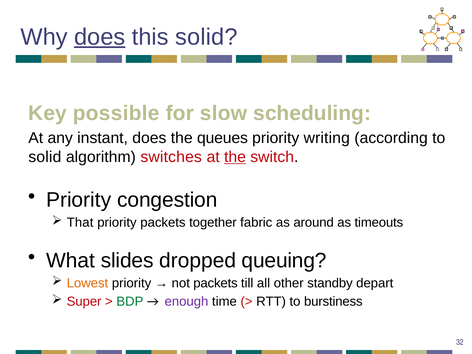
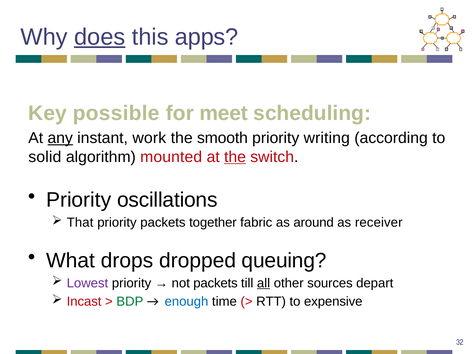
this solid: solid -> apps (207, 37)
slow: slow -> meet (224, 113)
any underline: none -> present (60, 138)
instant does: does -> work (149, 138)
queues: queues -> smooth (222, 138)
switches: switches -> mounted (171, 157)
congestion: congestion -> oscillations (167, 200)
timeouts: timeouts -> receiver (379, 223)
slides: slides -> drops (127, 261)
Lowest colour: orange -> purple (87, 283)
all underline: none -> present (264, 283)
standby: standby -> sources (330, 283)
Super: Super -> Incast (84, 301)
enough colour: purple -> blue (186, 301)
burstiness: burstiness -> expensive (333, 301)
